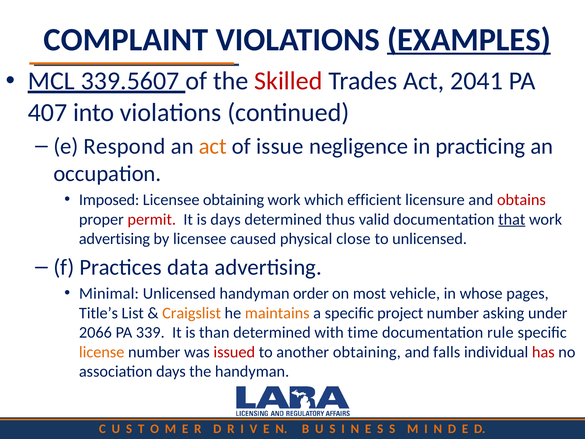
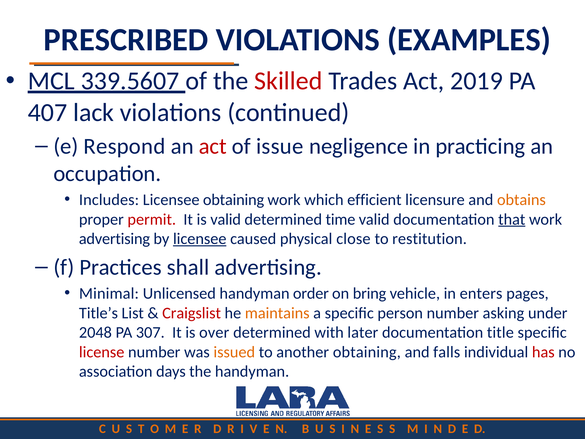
COMPLAINT: COMPLAINT -> PRESCRIBED (126, 40)
EXAMPLES underline: present -> none (469, 40)
2041: 2041 -> 2019 (477, 81)
into: into -> lack (94, 113)
act colour: orange -> red (213, 146)
Imposed: Imposed -> Includes (109, 200)
obtains colour: red -> orange (521, 200)
is days: days -> valid (226, 219)
thus: thus -> time (340, 219)
licensee underline: none -> present (200, 239)
to unlicensed: unlicensed -> restitution (430, 239)
data: data -> shall (188, 267)
most: most -> bring (370, 293)
whose: whose -> enters (481, 293)
Craigslist colour: orange -> red (192, 313)
project: project -> person (400, 313)
2066: 2066 -> 2048 (95, 332)
339: 339 -> 307 (150, 332)
than: than -> over (214, 332)
time: time -> later (363, 332)
rule: rule -> title (500, 332)
license colour: orange -> red (102, 352)
issued colour: red -> orange (234, 352)
